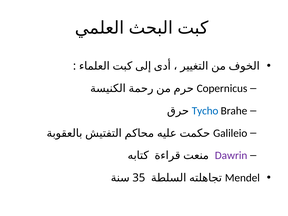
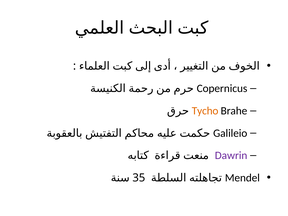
Tycho colour: blue -> orange (205, 111)
